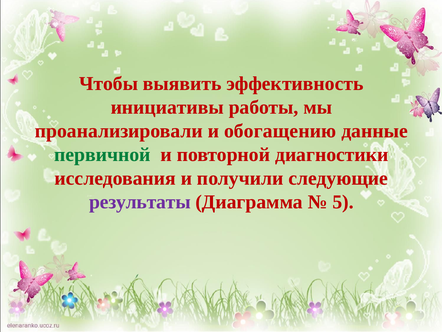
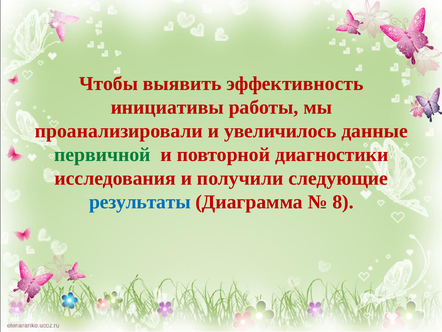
обогащению: обогащению -> увеличилось (280, 131)
результаты colour: purple -> blue (140, 202)
5: 5 -> 8 (343, 202)
